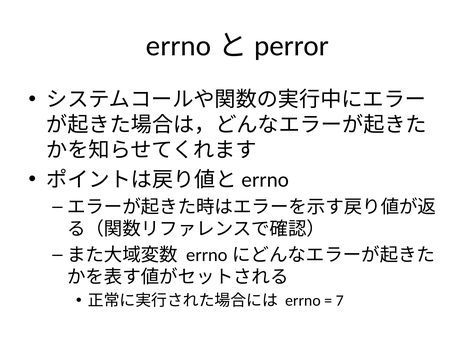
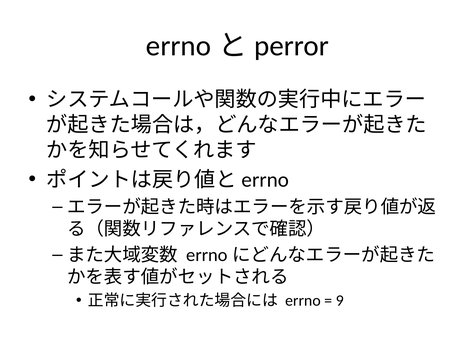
7: 7 -> 9 (340, 301)
